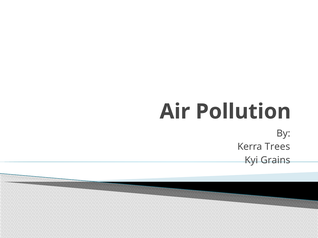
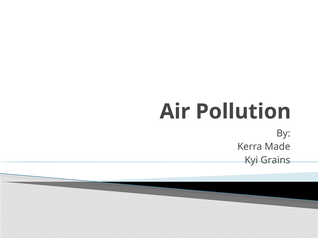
Trees: Trees -> Made (277, 147)
